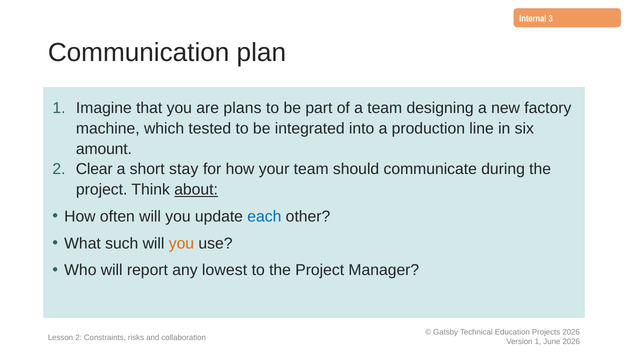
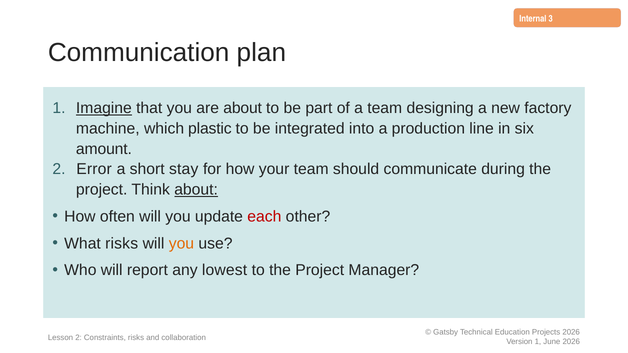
Imagine underline: none -> present (104, 108)
are plans: plans -> about (243, 108)
tested: tested -> plastic (210, 129)
Clear: Clear -> Error (94, 169)
each colour: blue -> red (264, 217)
What such: such -> risks (122, 244)
